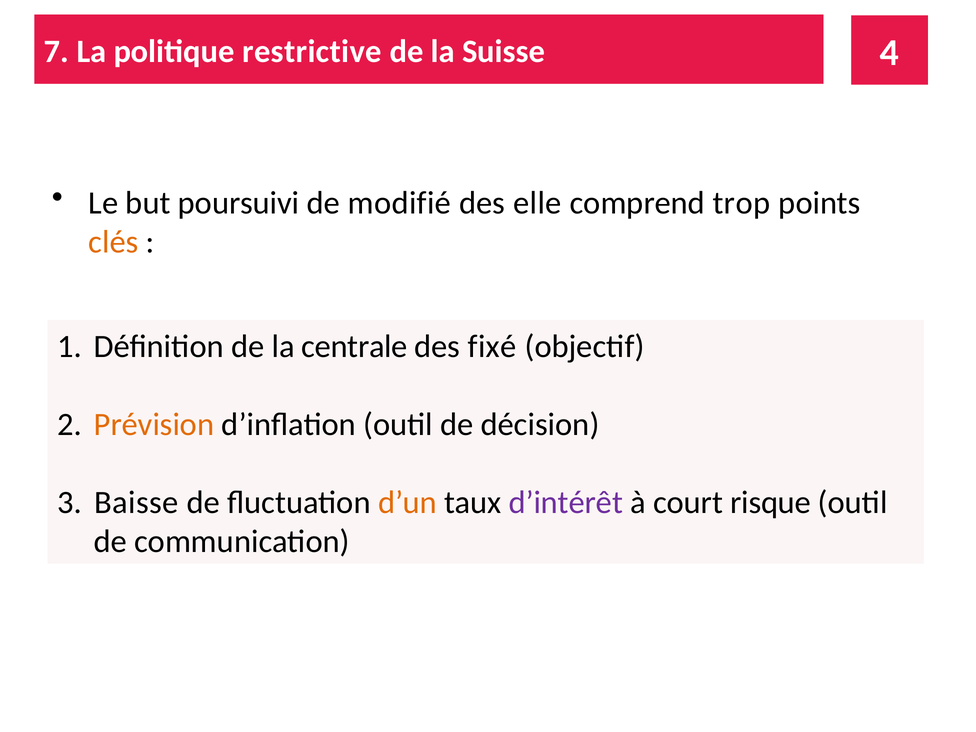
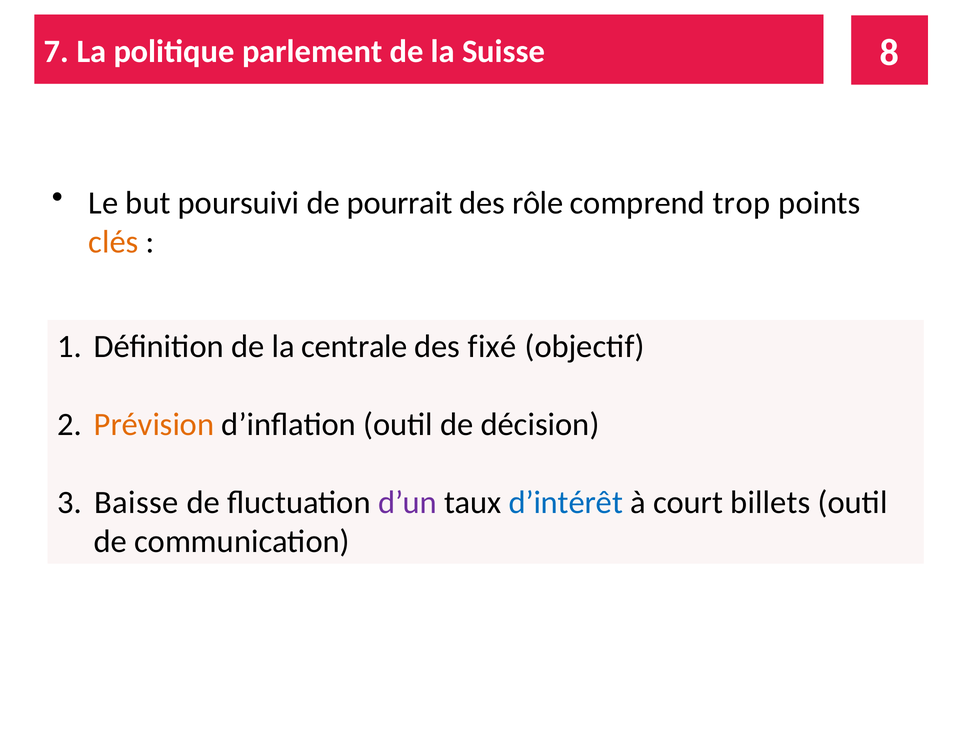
restrictive: restrictive -> parlement (312, 51)
4: 4 -> 8 (890, 53)
modifié: modifié -> pourrait (400, 203)
elle: elle -> rôle (538, 203)
d’un colour: orange -> purple (408, 503)
d’intérêt colour: purple -> blue (566, 503)
risque: risque -> billets (770, 503)
